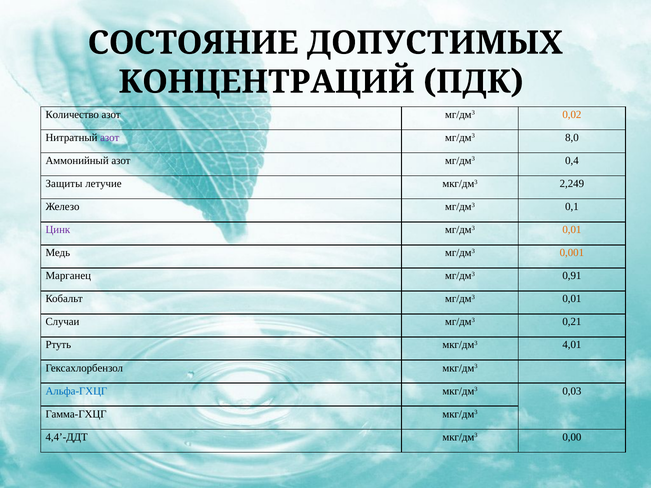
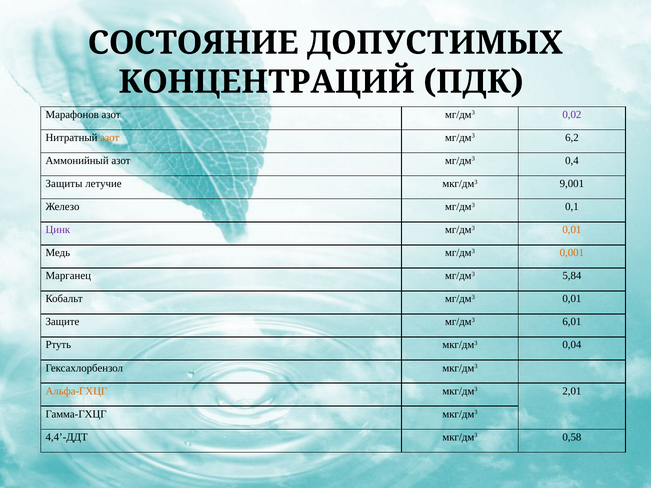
Количество: Количество -> Марафонов (72, 115)
0,02 colour: orange -> purple (572, 115)
азот colour: purple -> orange (110, 138)
8,0: 8,0 -> 6,2 (572, 138)
2,249: 2,249 -> 9,001 (572, 184)
0,91: 0,91 -> 5,84 (572, 276)
Случаи: Случаи -> Защите (62, 322)
0,21: 0,21 -> 6,01 (572, 322)
4,01: 4,01 -> 0,04 (572, 345)
Альфа-ГХЦГ colour: blue -> orange (76, 391)
0,03: 0,03 -> 2,01 (572, 391)
0,00: 0,00 -> 0,58 (572, 437)
